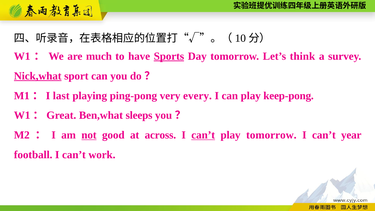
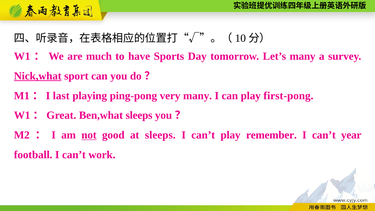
Sports underline: present -> none (169, 56)
Let’s think: think -> many (303, 56)
very every: every -> many (198, 96)
keep-pong: keep-pong -> first-pong (288, 96)
at across: across -> sleeps (160, 135)
can’t underline: present -> none (203, 135)
play tomorrow: tomorrow -> remember (271, 135)
